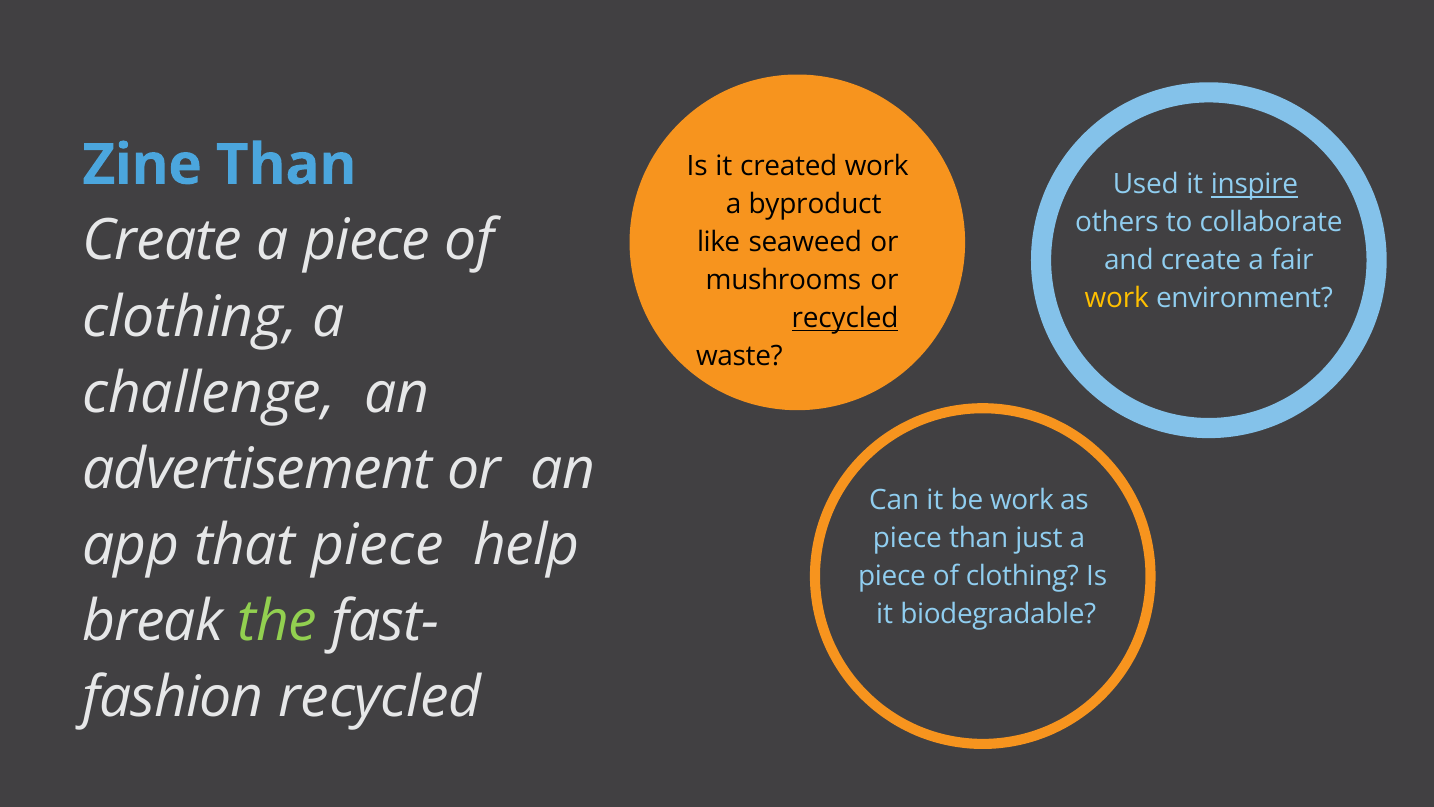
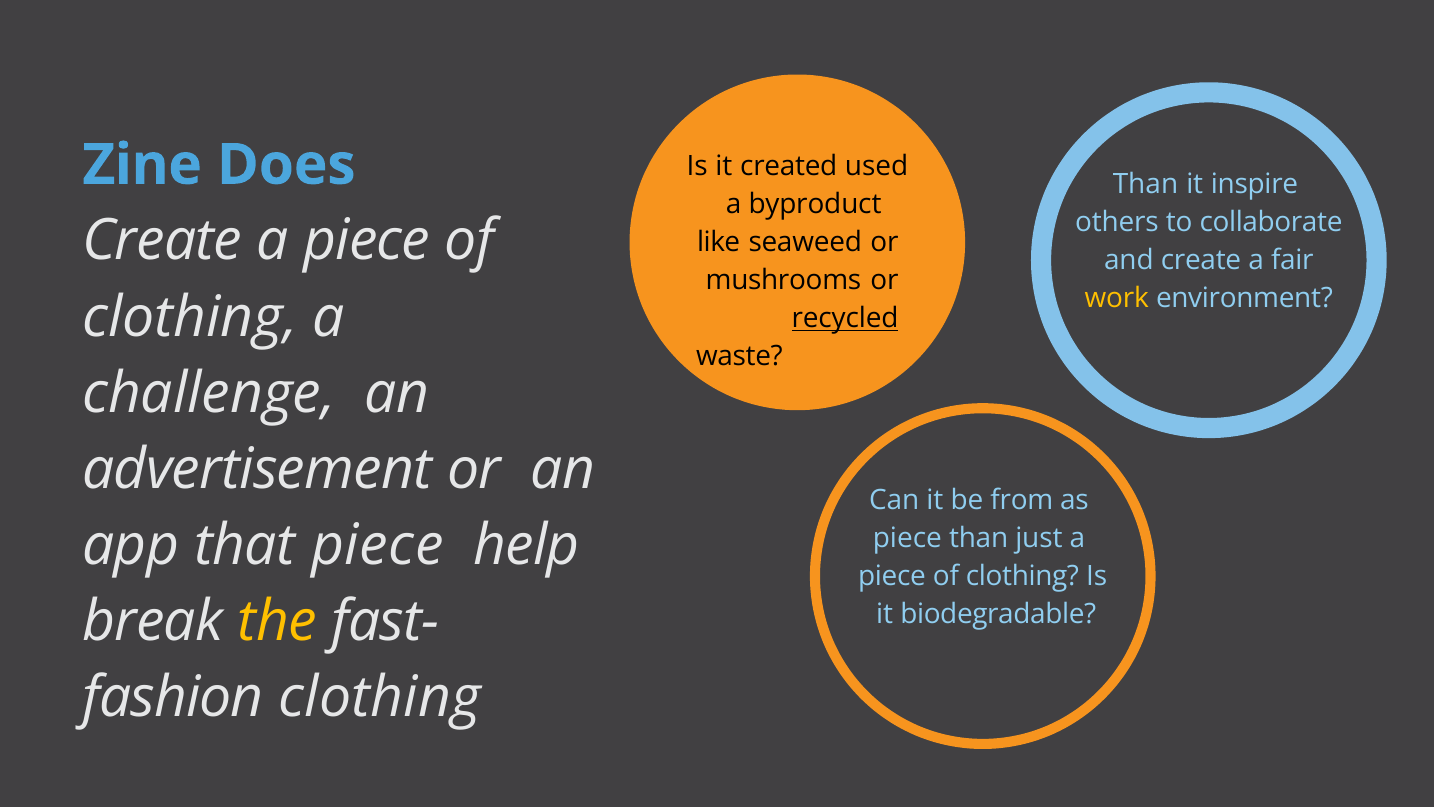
Zine Than: Than -> Does (286, 165)
created work: work -> used (877, 167)
Used: Used -> Than (1146, 185)
inspire underline: present -> none (1255, 185)
be work: work -> from (1022, 500)
the colour: light green -> yellow (277, 621)
fashion recycled: recycled -> clothing (380, 698)
